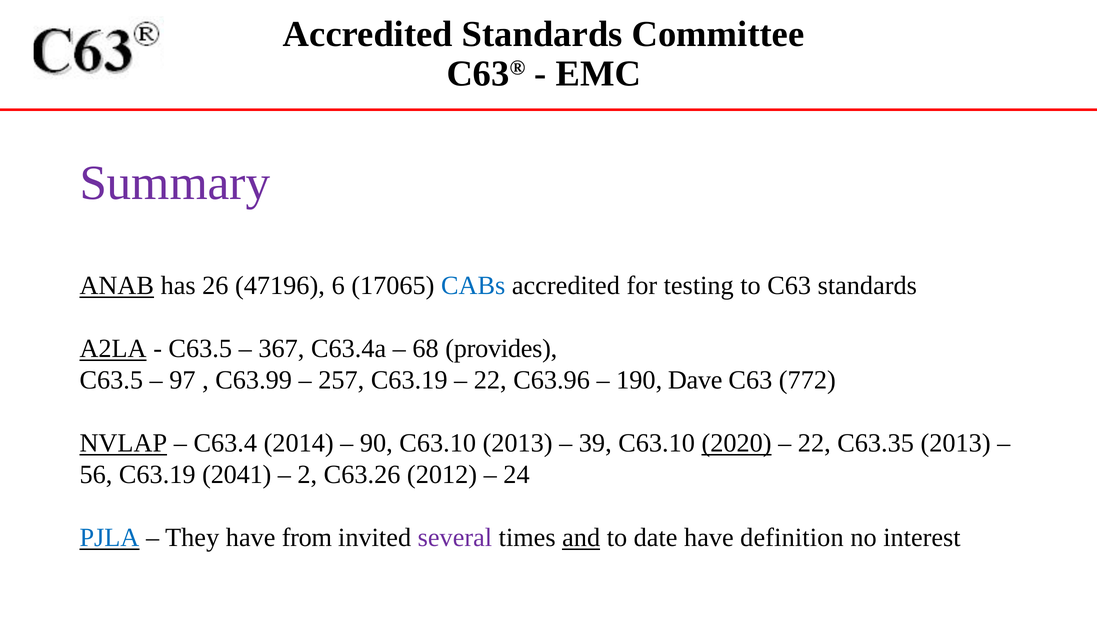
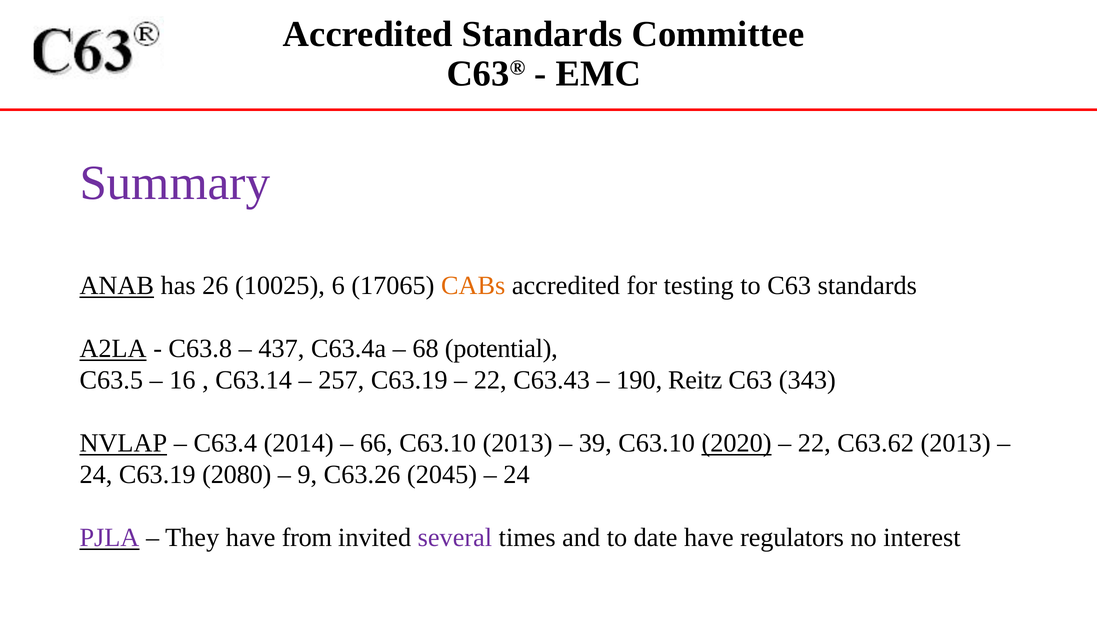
47196: 47196 -> 10025 (280, 286)
CABs colour: blue -> orange (473, 286)
C63.5: C63.5 -> C63.8 (200, 349)
367: 367 -> 437 (281, 349)
provides: provides -> potential (501, 349)
97: 97 -> 16 (182, 380)
C63.99: C63.99 -> C63.14 (254, 380)
C63.96: C63.96 -> C63.43 (552, 380)
Dave: Dave -> Reitz (695, 380)
772: 772 -> 343 (807, 380)
90: 90 -> 66 (376, 443)
C63.35: C63.35 -> C63.62 (876, 443)
56: 56 -> 24 (96, 475)
2041: 2041 -> 2080 (237, 475)
2: 2 -> 9 (307, 475)
2012: 2012 -> 2045 (442, 475)
PJLA colour: blue -> purple (109, 538)
and underline: present -> none (581, 538)
definition: definition -> regulators (792, 538)
